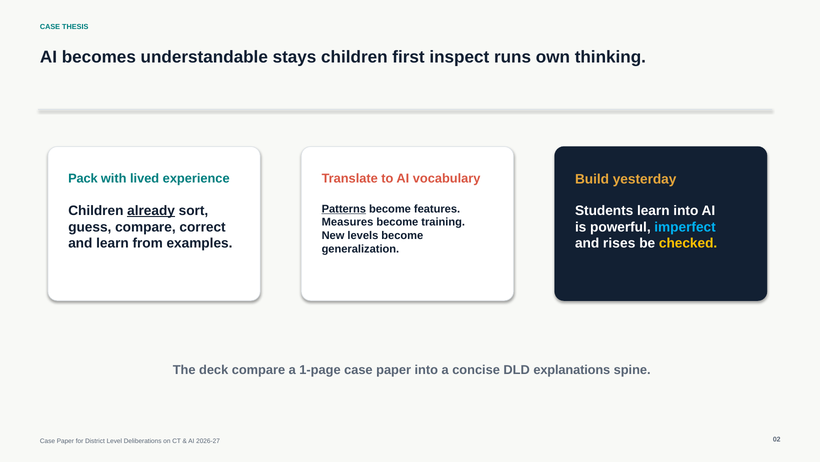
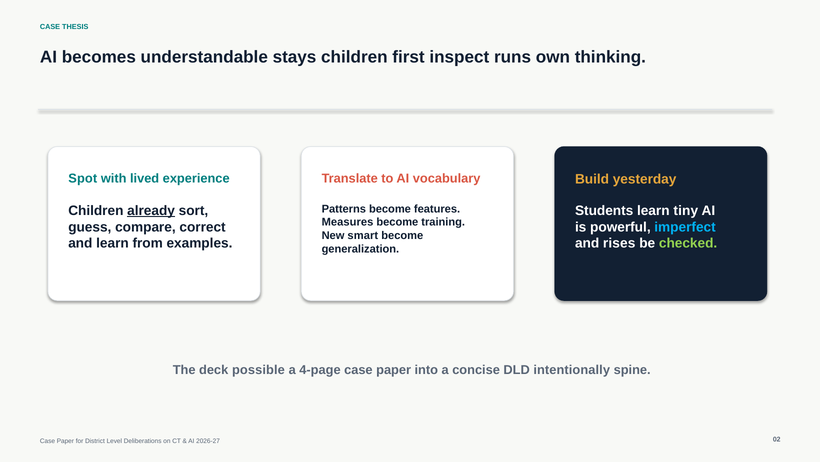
Pack: Pack -> Spot (83, 178)
Patterns underline: present -> none (344, 209)
learn into: into -> tiny (686, 210)
levels: levels -> smart (363, 235)
checked colour: yellow -> light green (688, 243)
deck compare: compare -> possible (258, 370)
1-page: 1-page -> 4-page (320, 370)
explanations: explanations -> intentionally (572, 370)
